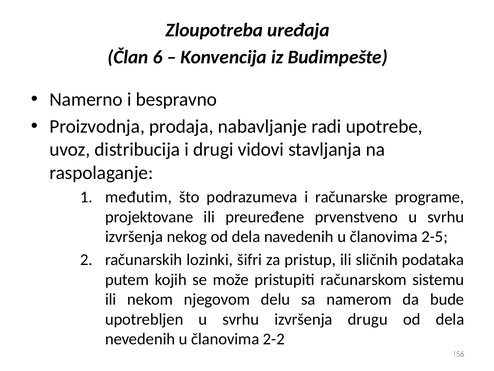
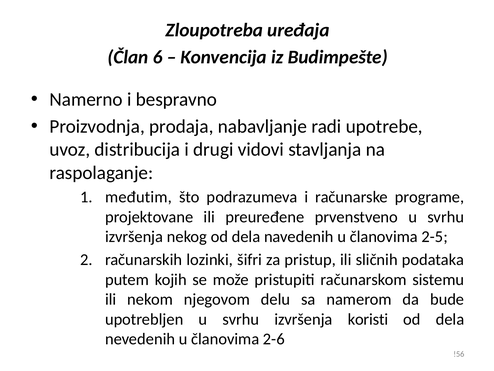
drugu: drugu -> koristi (368, 319)
2-2: 2-2 -> 2-6 (274, 339)
